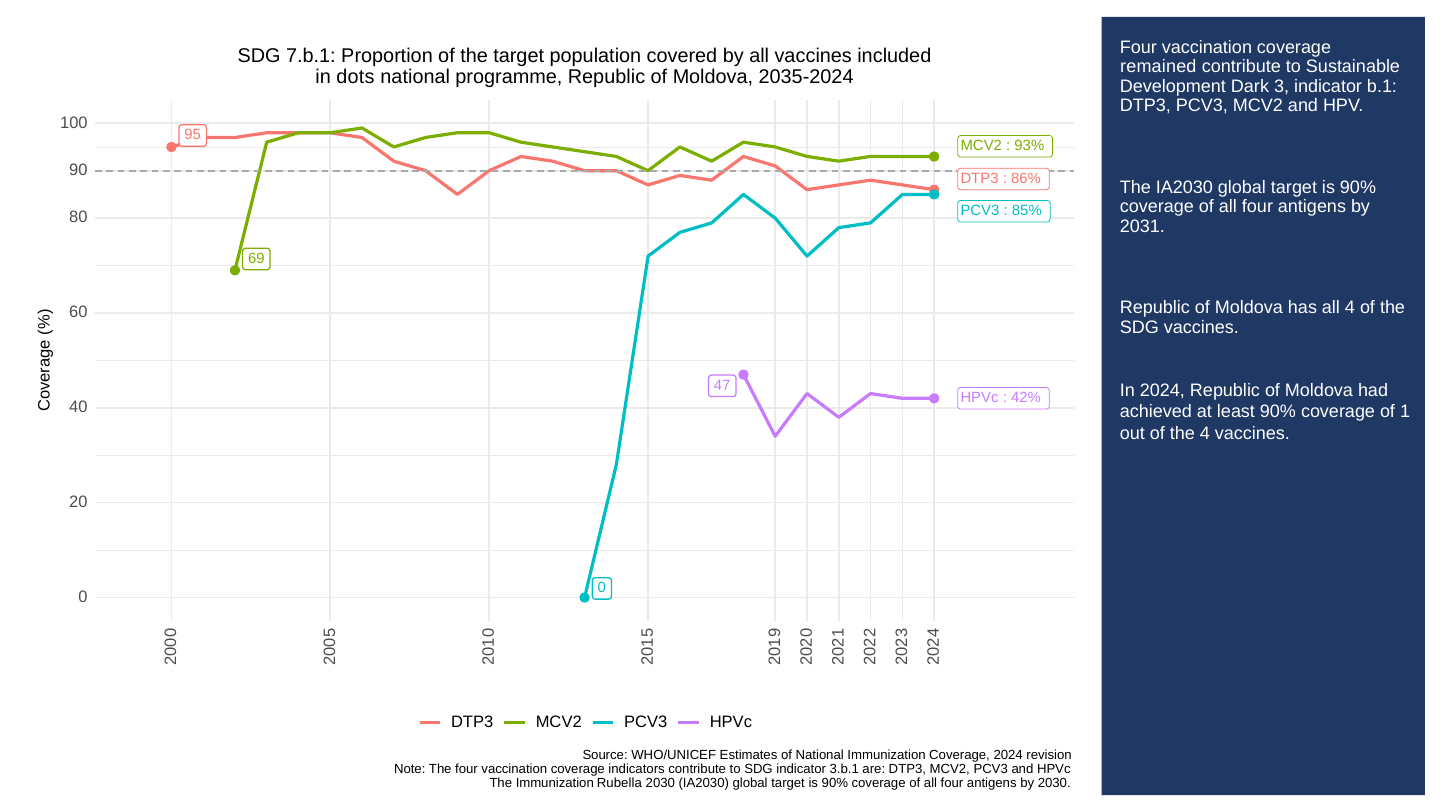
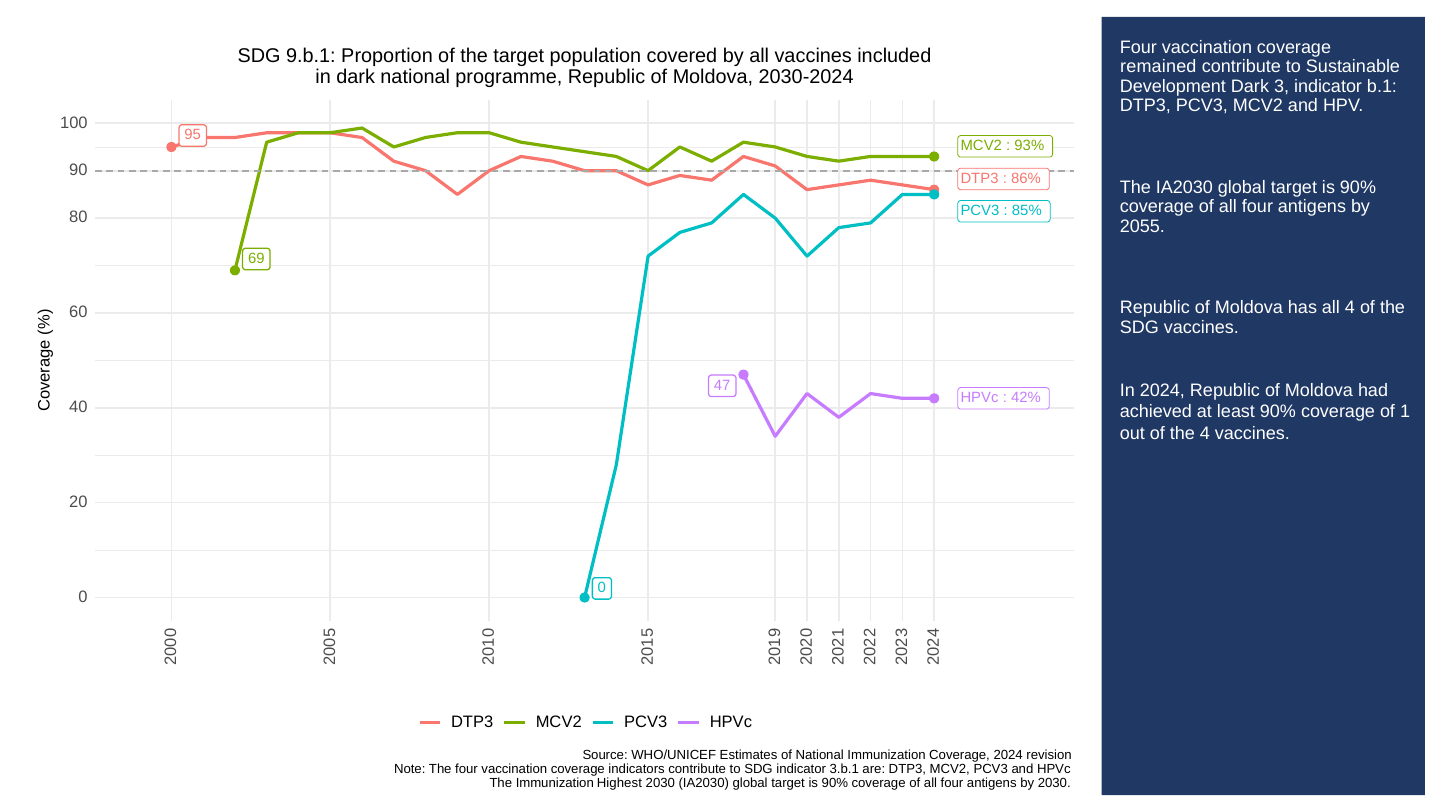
7.b.1: 7.b.1 -> 9.b.1 (311, 56)
in dots: dots -> dark (356, 77)
2035-2024: 2035-2024 -> 2030-2024 (806, 77)
2031: 2031 -> 2055 (1142, 226)
Rubella: Rubella -> Highest (619, 783)
